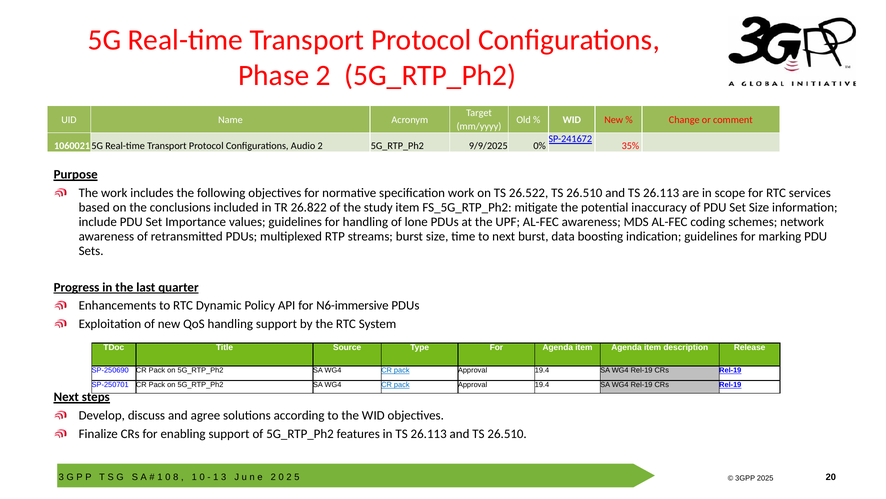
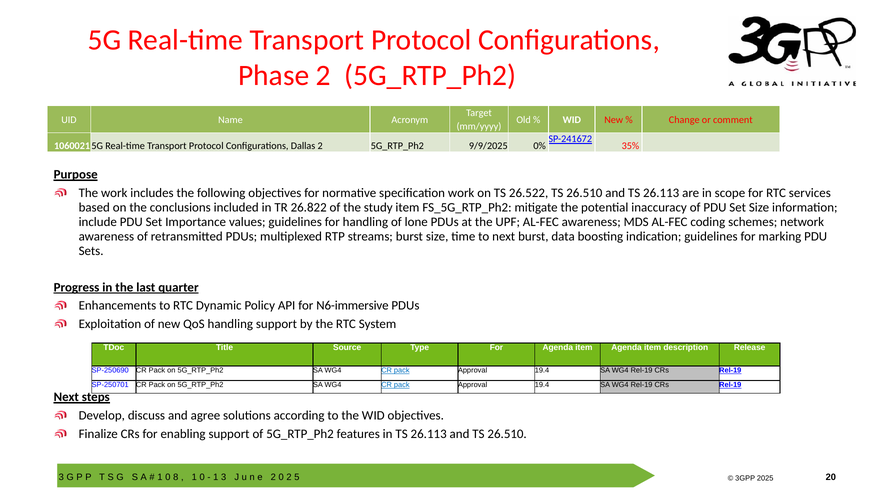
Audio: Audio -> Dallas (303, 146)
